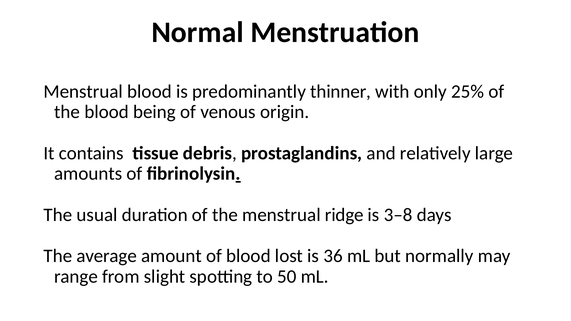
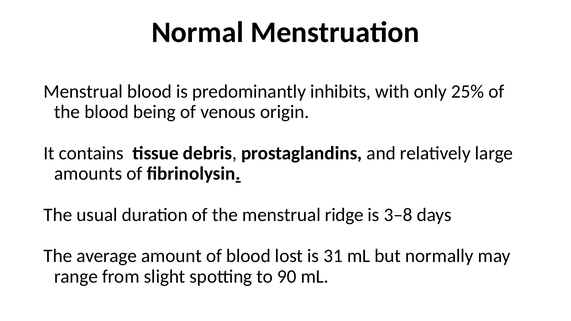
thinner: thinner -> inhibits (341, 91)
36: 36 -> 31 (333, 256)
50: 50 -> 90 (287, 277)
